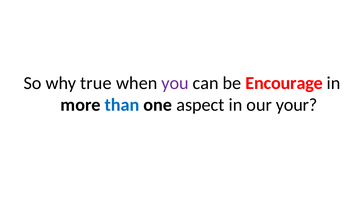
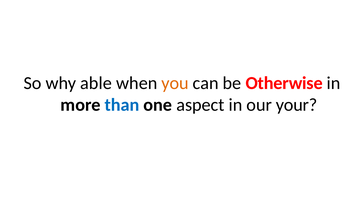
true: true -> able (96, 83)
you colour: purple -> orange (175, 83)
Encourage: Encourage -> Otherwise (284, 83)
